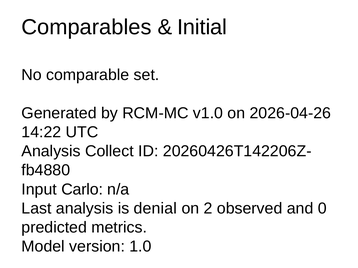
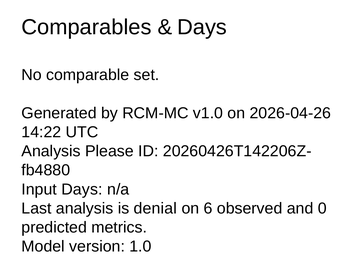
Initial: Initial -> Days (202, 27)
Collect: Collect -> Please (109, 151)
Input Carlo: Carlo -> Days (82, 190)
2: 2 -> 6 (208, 209)
